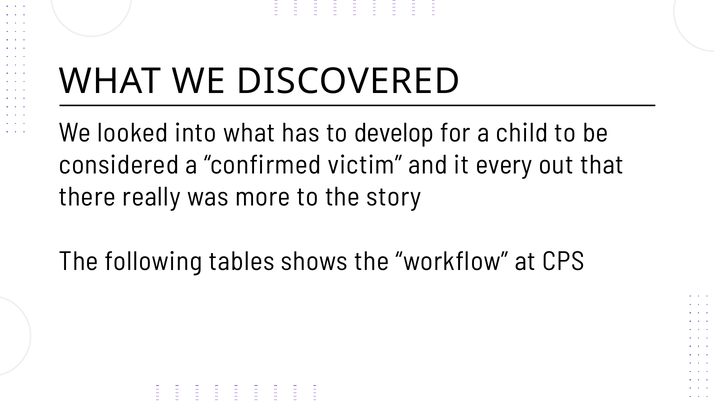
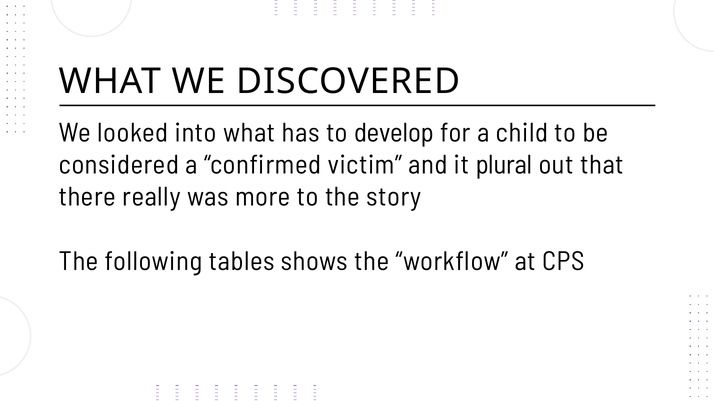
every: every -> plural (504, 165)
